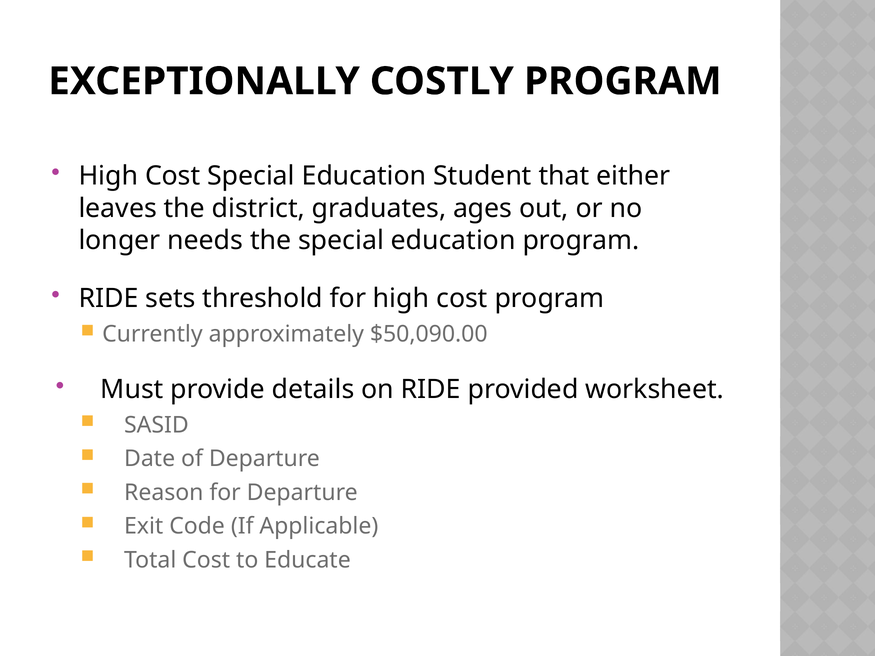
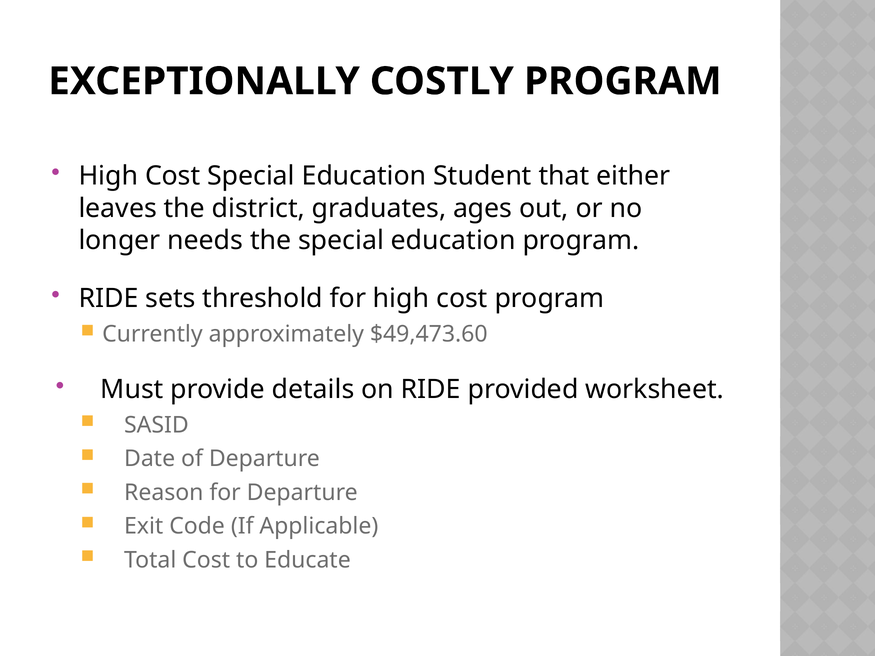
$50,090.00: $50,090.00 -> $49,473.60 (429, 334)
